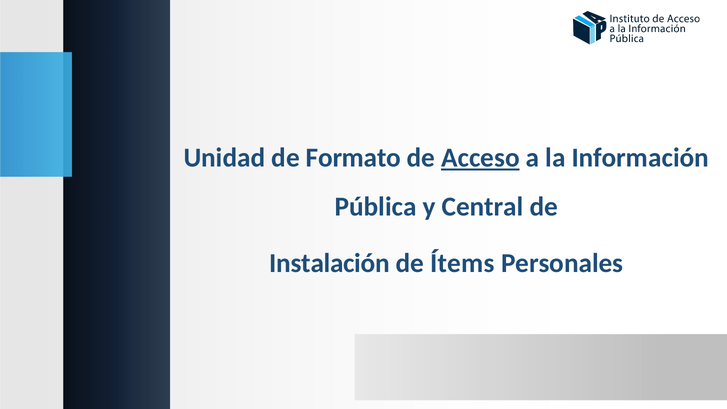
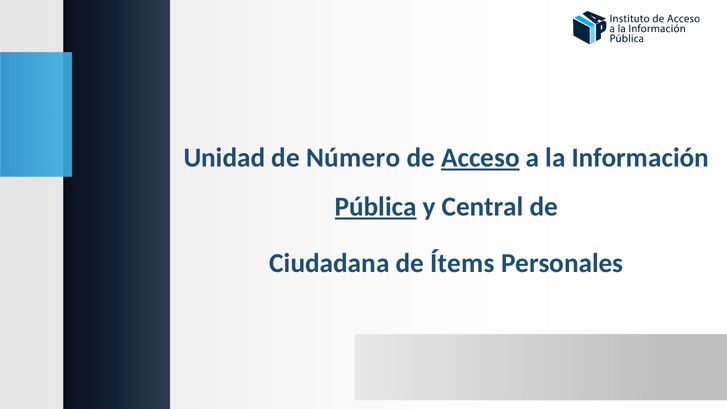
Formato: Formato -> Número (353, 158)
Pública underline: none -> present (376, 207)
Instalación: Instalación -> Ciudadana (329, 263)
